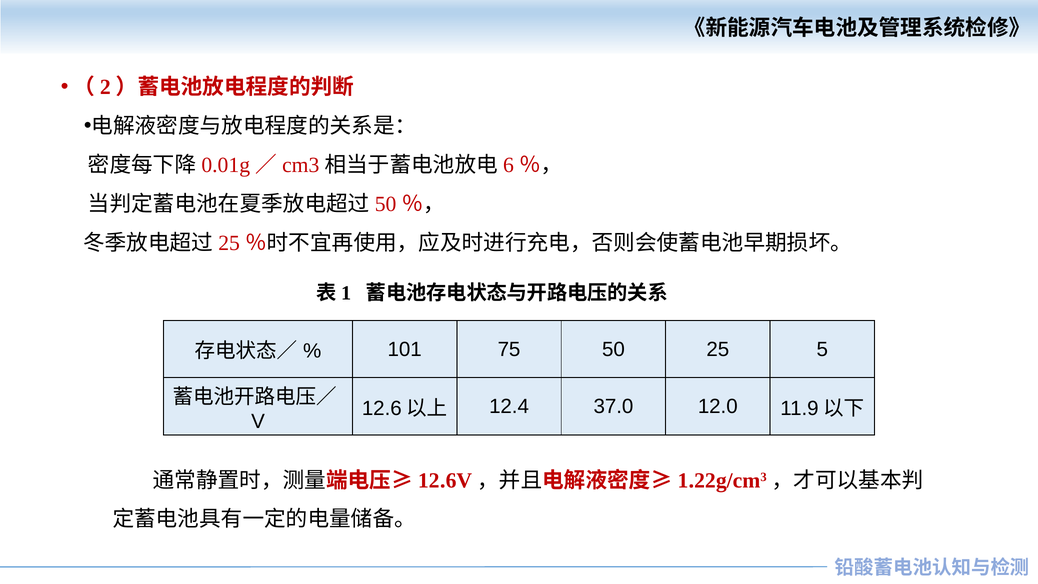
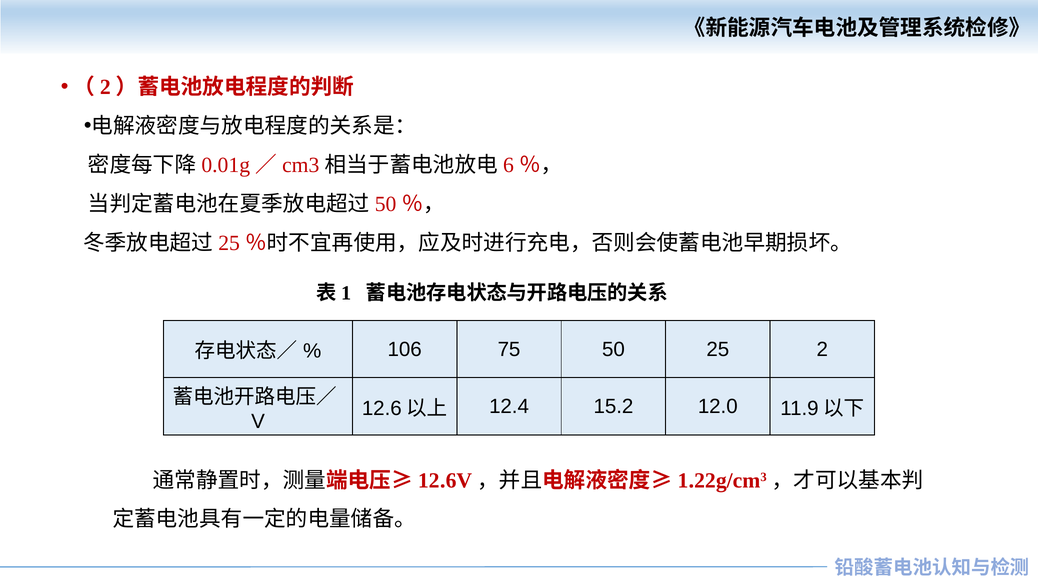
101: 101 -> 106 (405, 349)
5: 5 -> 2 (822, 349)
37.0: 37.0 -> 15.2 (613, 407)
